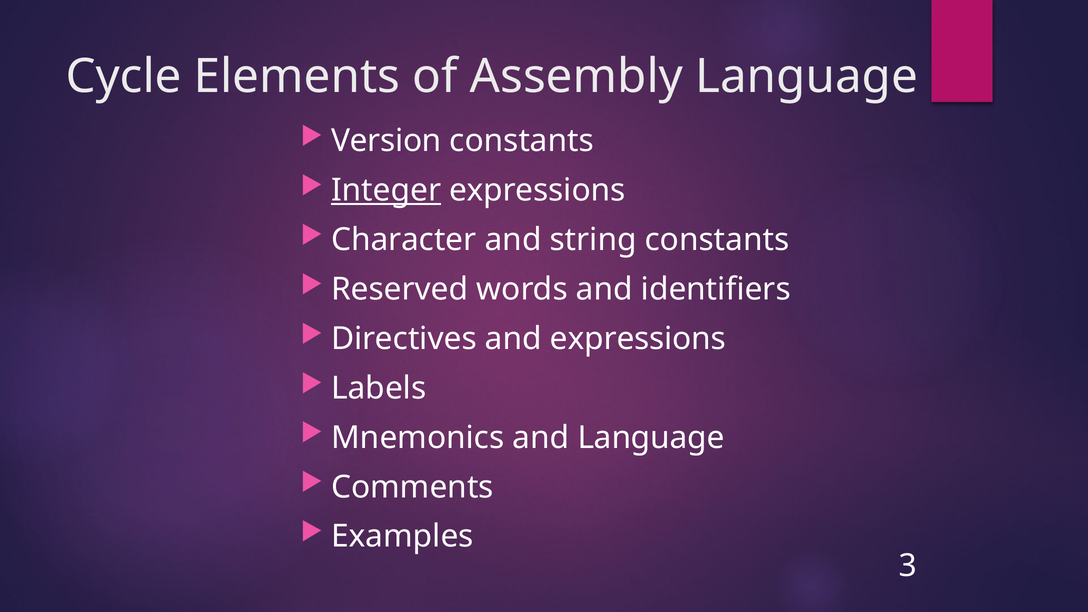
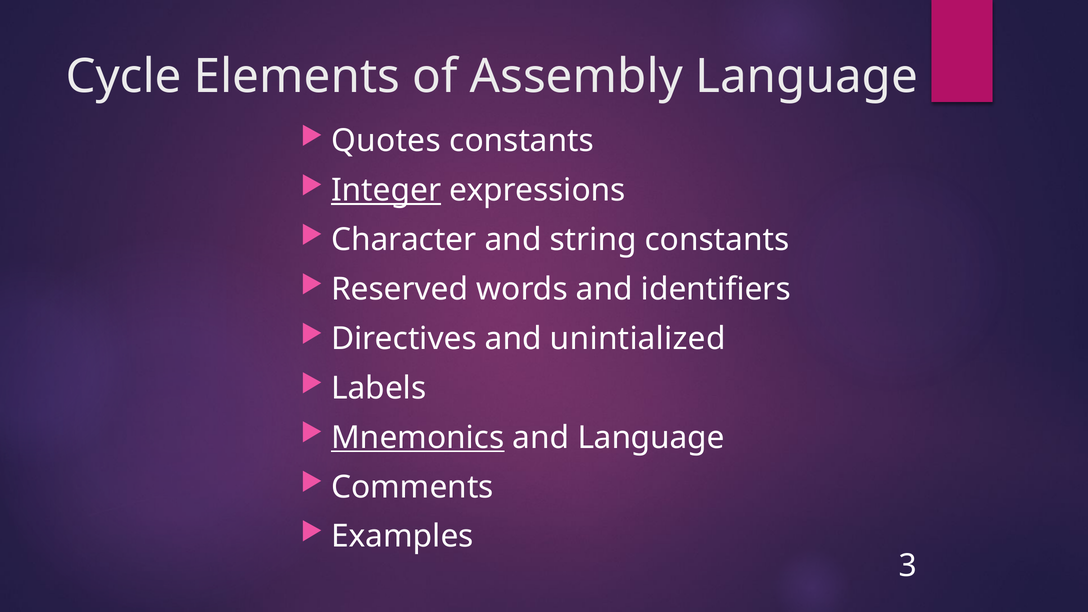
Version: Version -> Quotes (386, 141)
and expressions: expressions -> unintialized (638, 339)
Mnemonics underline: none -> present (418, 438)
